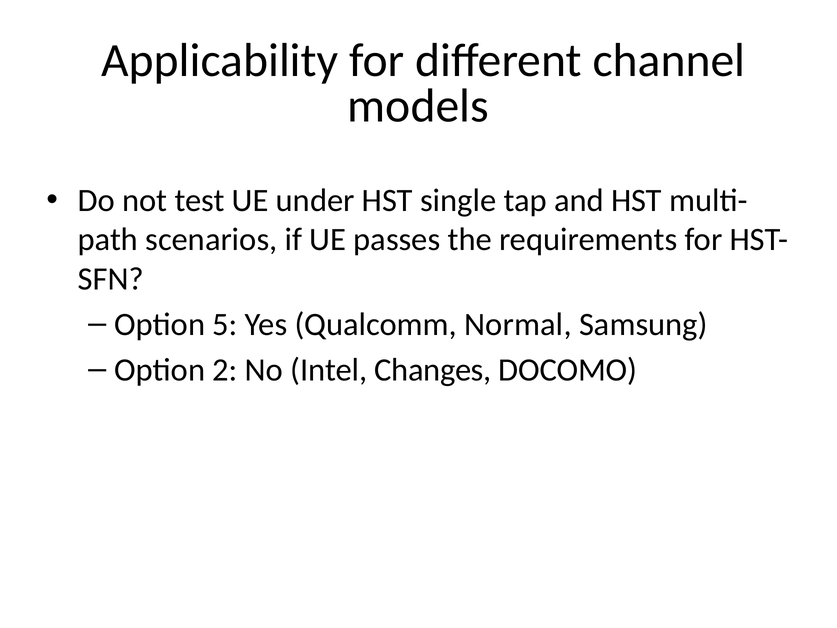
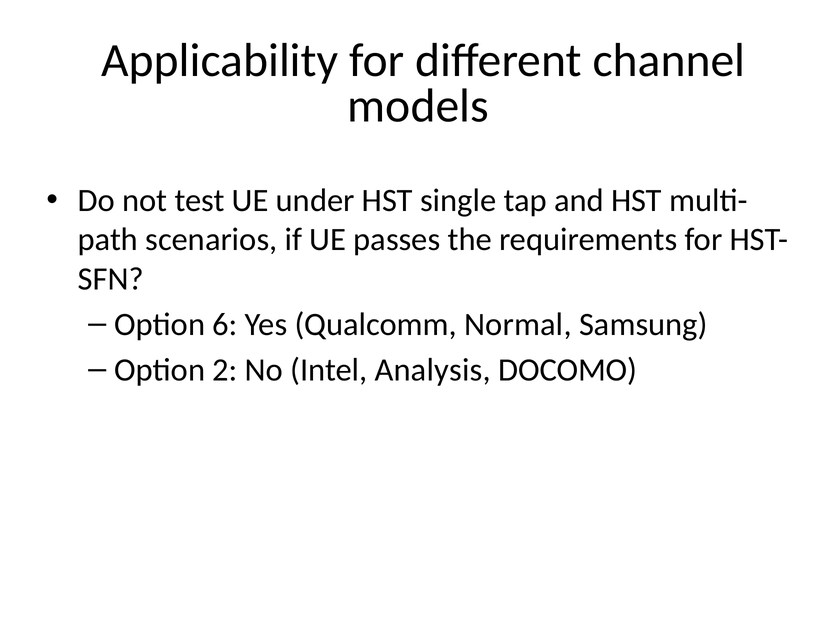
5: 5 -> 6 (225, 324)
Changes: Changes -> Analysis (433, 370)
